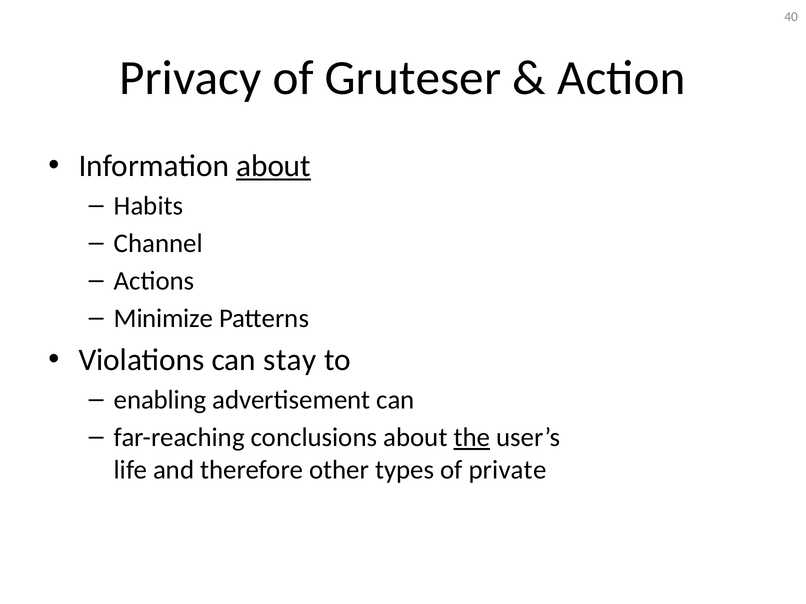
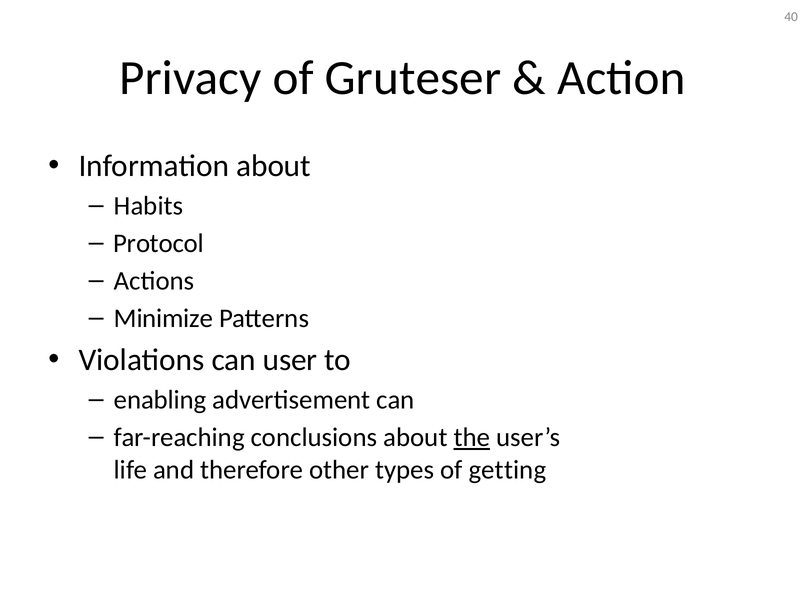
about underline: present -> none (273, 166)
Channel: Channel -> Protocol (159, 244)
stay: stay -> user (290, 360)
private: private -> getting (508, 470)
